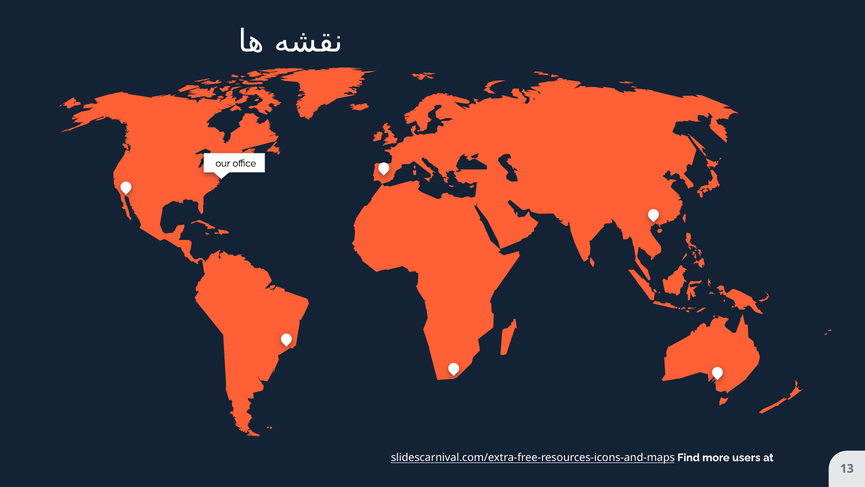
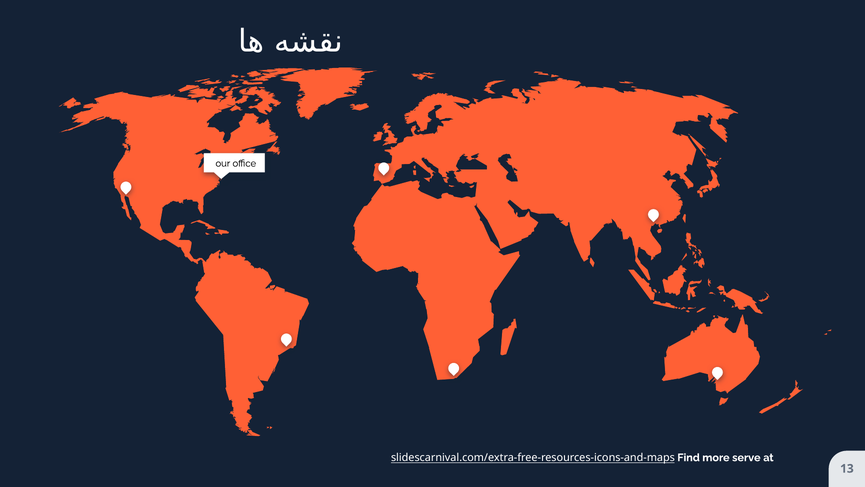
users: users -> serve (746, 457)
